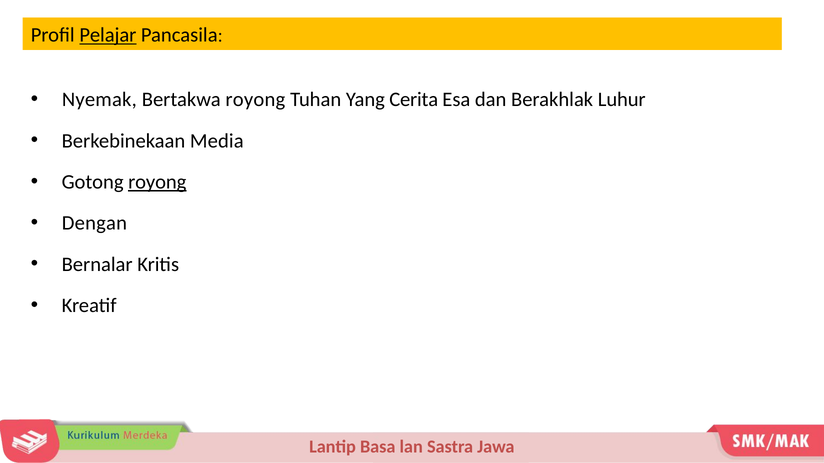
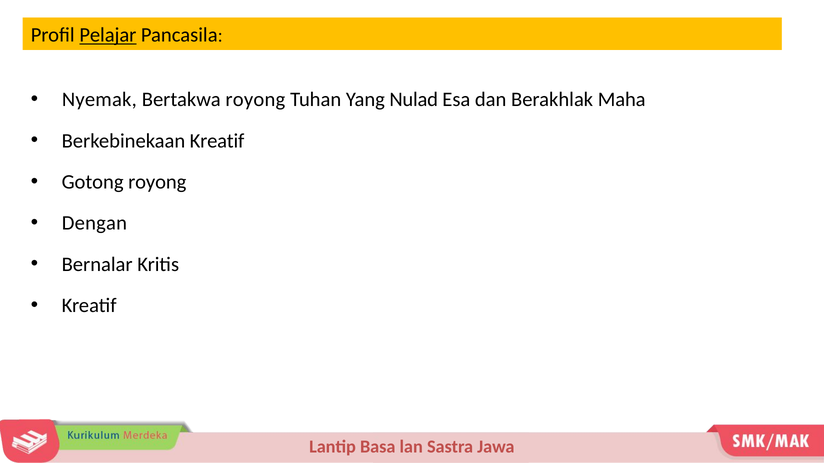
Cerita: Cerita -> Nulad (414, 100)
Luhur: Luhur -> Maha (622, 100)
Berkebinekaan Media: Media -> Kreatif (217, 141)
royong underline: present -> none (157, 182)
